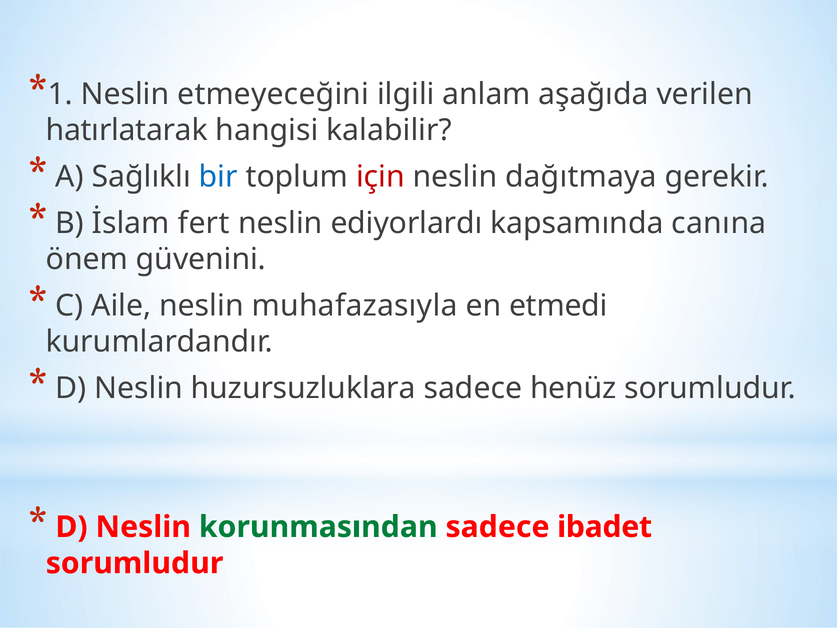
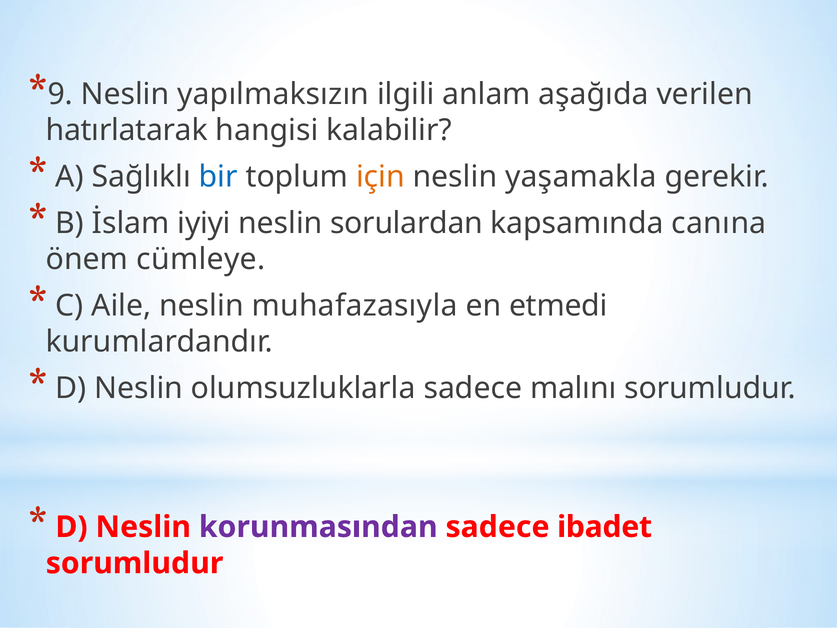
1: 1 -> 9 (60, 94)
etmeyeceğini: etmeyeceğini -> yapılmaksızın (273, 94)
için colour: red -> orange (380, 177)
dağıtmaya: dağıtmaya -> yaşamakla (581, 177)
fert: fert -> iyiyi (204, 223)
ediyorlardı: ediyorlardı -> sorulardan (407, 223)
güvenini: güvenini -> cümleye (201, 259)
huzursuzluklara: huzursuzluklara -> olumsuzluklarla (303, 388)
henüz: henüz -> malını (573, 388)
korunmasından colour: green -> purple (318, 527)
